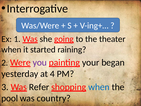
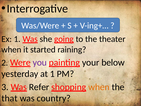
began: began -> below (113, 62)
at 4: 4 -> 1 (52, 74)
when colour: blue -> orange (99, 87)
pool: pool -> that (10, 98)
